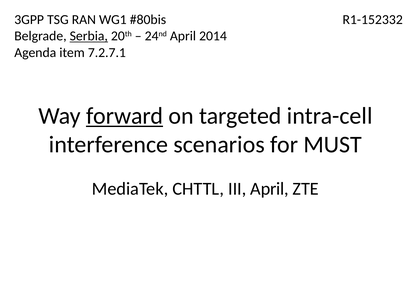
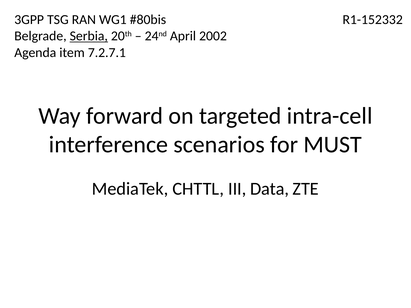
2014: 2014 -> 2002 (213, 36)
forward underline: present -> none (125, 116)
III April: April -> Data (270, 189)
